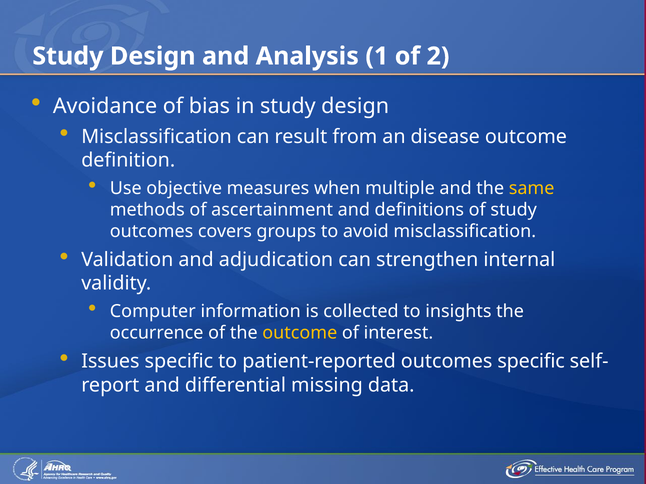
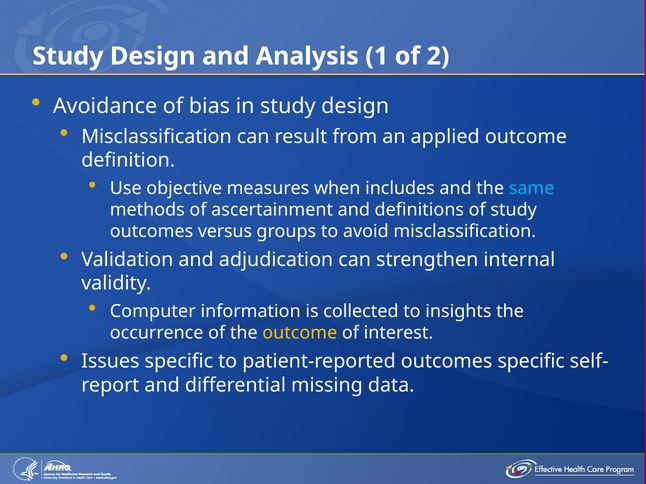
disease: disease -> applied (445, 137)
multiple: multiple -> includes (400, 188)
same colour: yellow -> light blue (532, 188)
covers: covers -> versus (225, 231)
